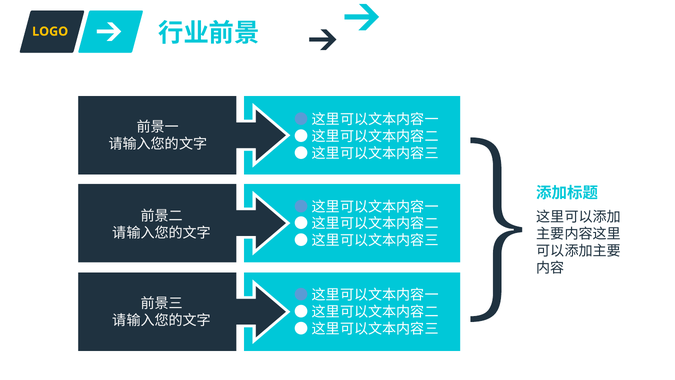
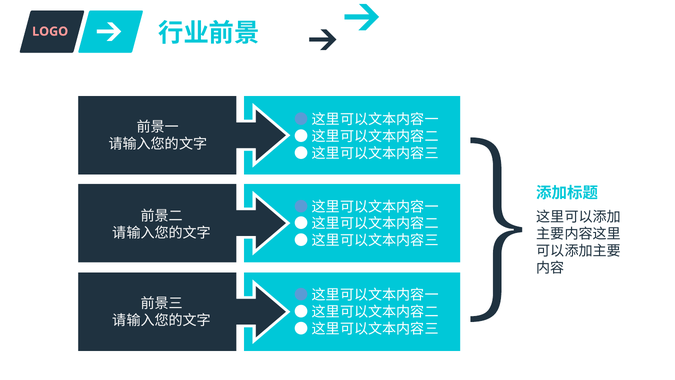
LOGO colour: yellow -> pink (50, 31)
